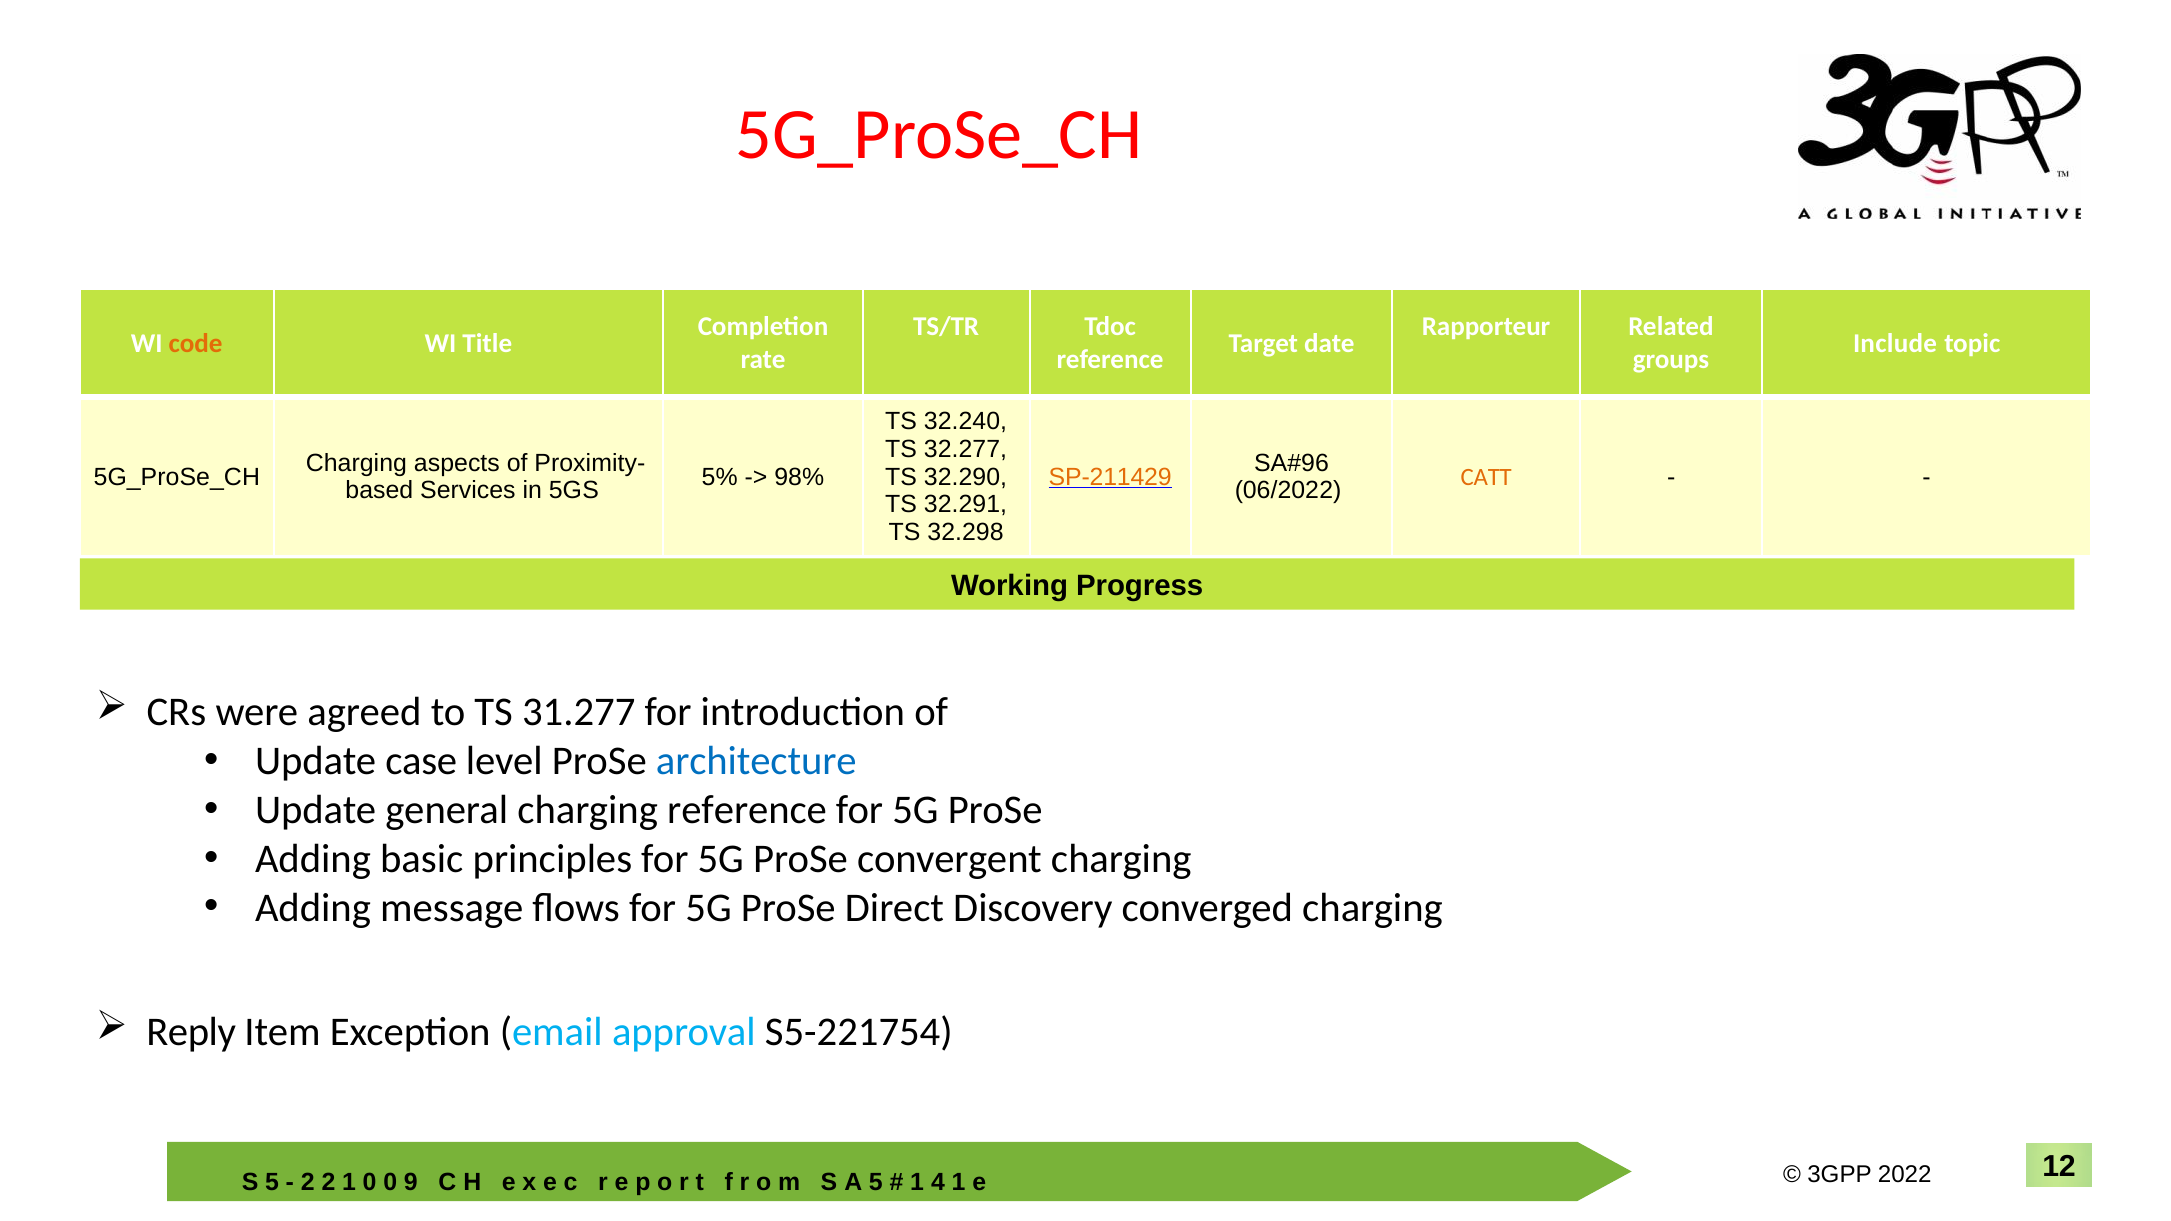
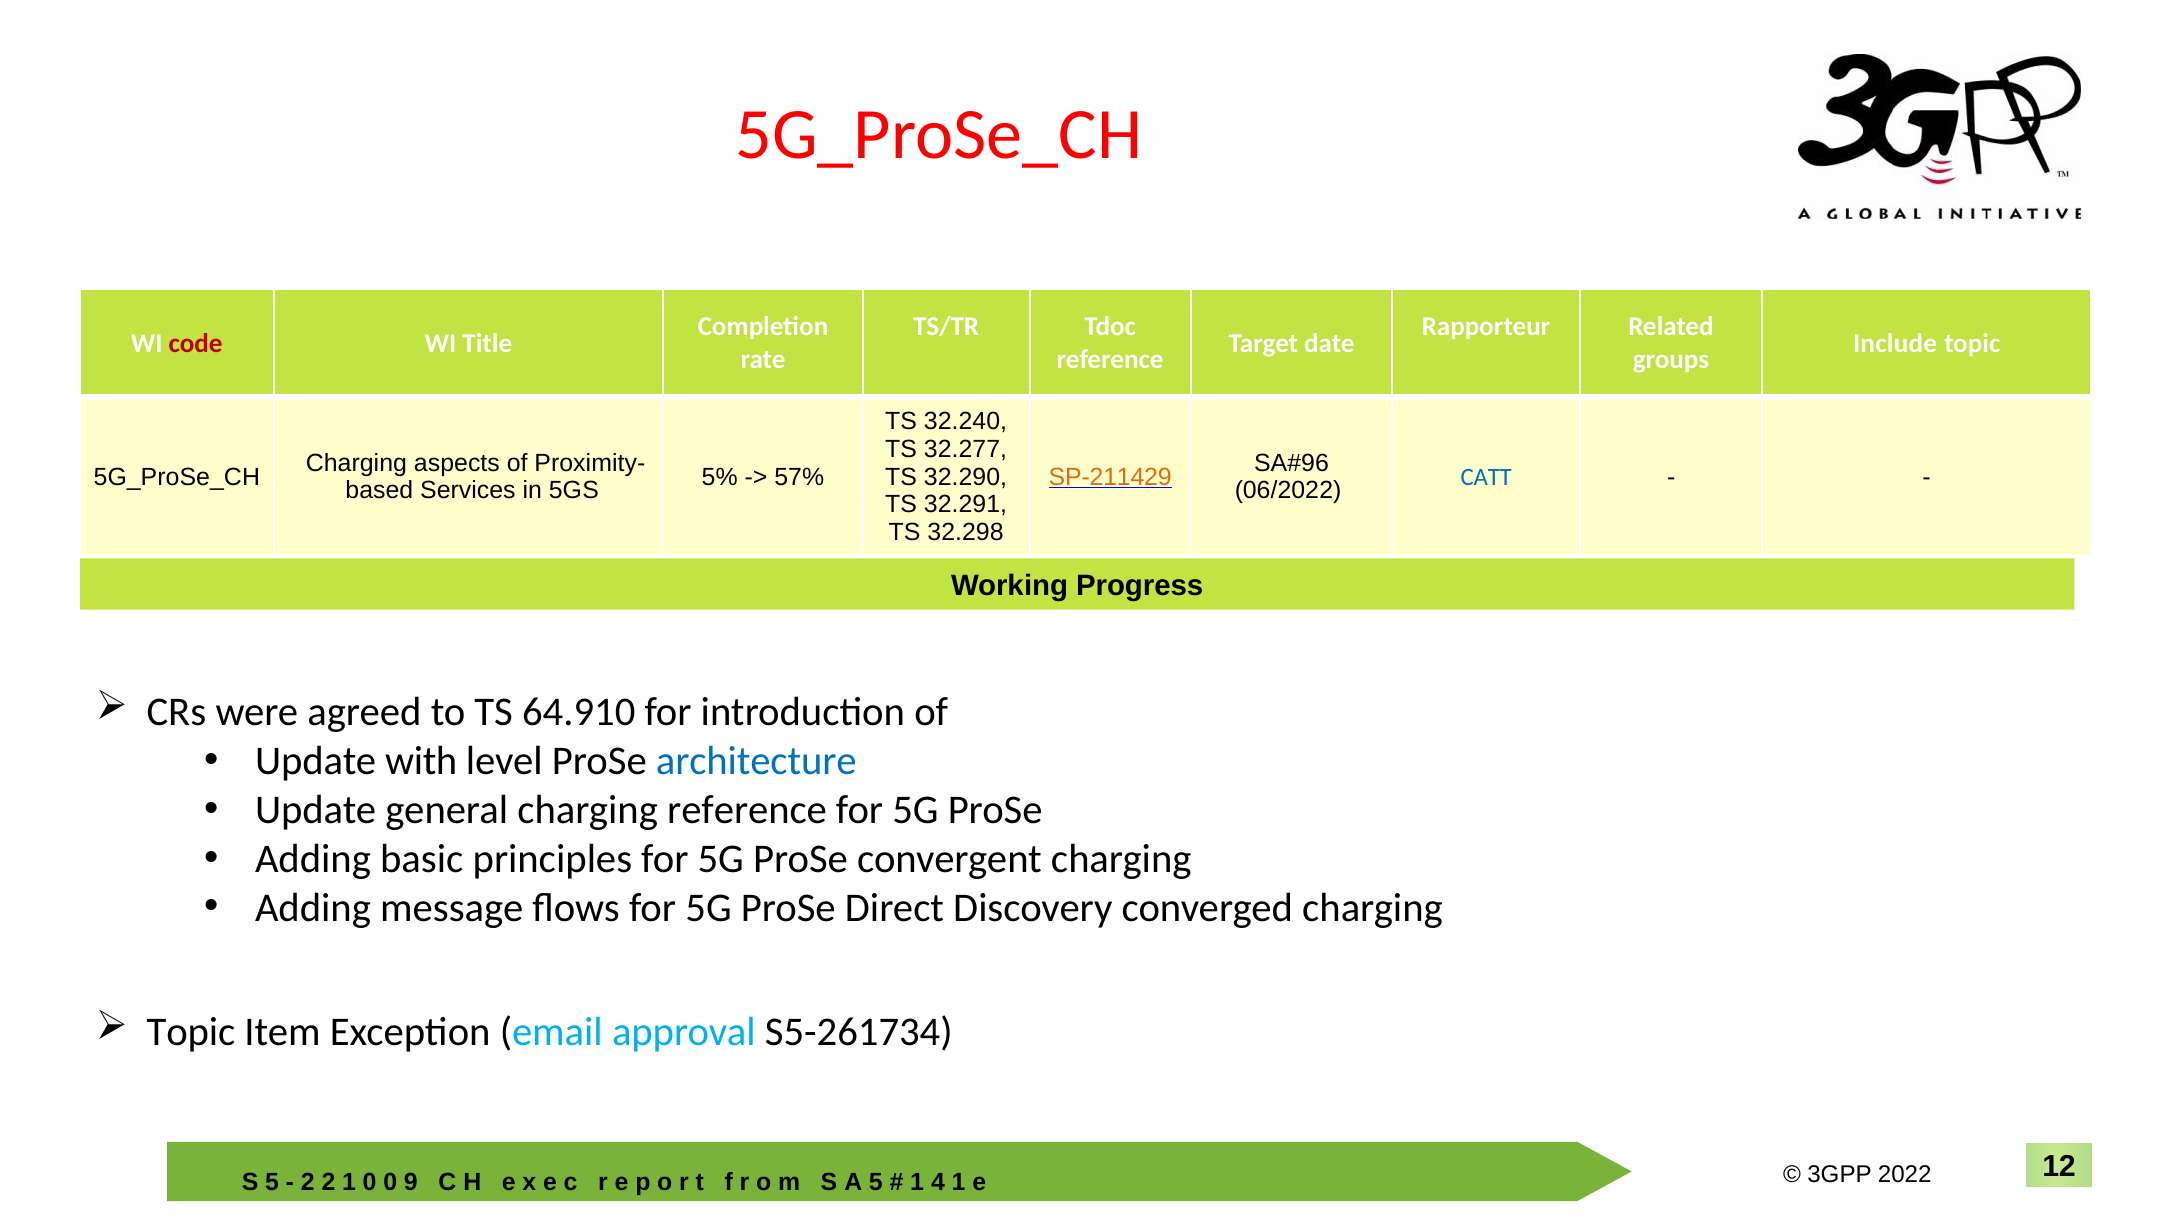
code colour: orange -> red (196, 343)
98%: 98% -> 57% (799, 477)
CATT colour: orange -> blue (1486, 477)
31.277: 31.277 -> 64.910 (579, 712)
case: case -> with (421, 761)
Reply: Reply -> Topic (191, 1033)
S5-221754: S5-221754 -> S5-261734 (859, 1033)
